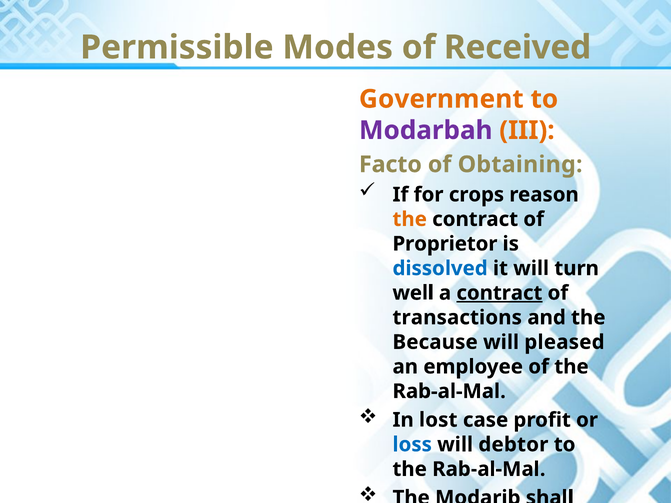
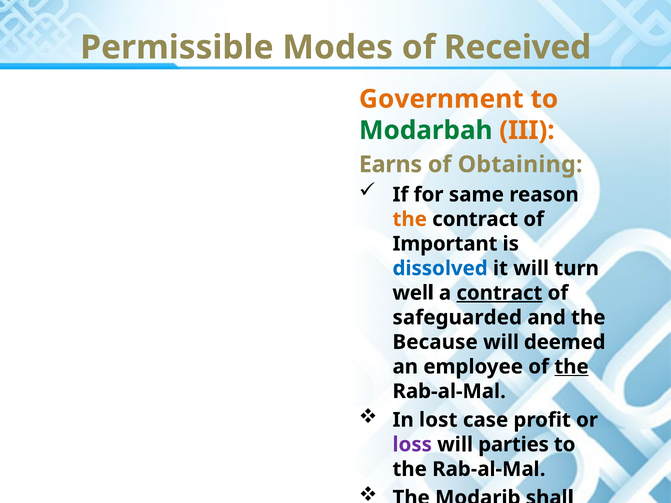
Modarbah colour: purple -> green (426, 130)
Facto: Facto -> Earns (390, 165)
crops: crops -> same (476, 195)
Proprietor: Proprietor -> Important (445, 244)
transactions: transactions -> safeguarded (457, 318)
pleased: pleased -> deemed (565, 342)
the underline: none -> present (571, 367)
loss colour: blue -> purple (412, 445)
debtor: debtor -> parties (514, 445)
